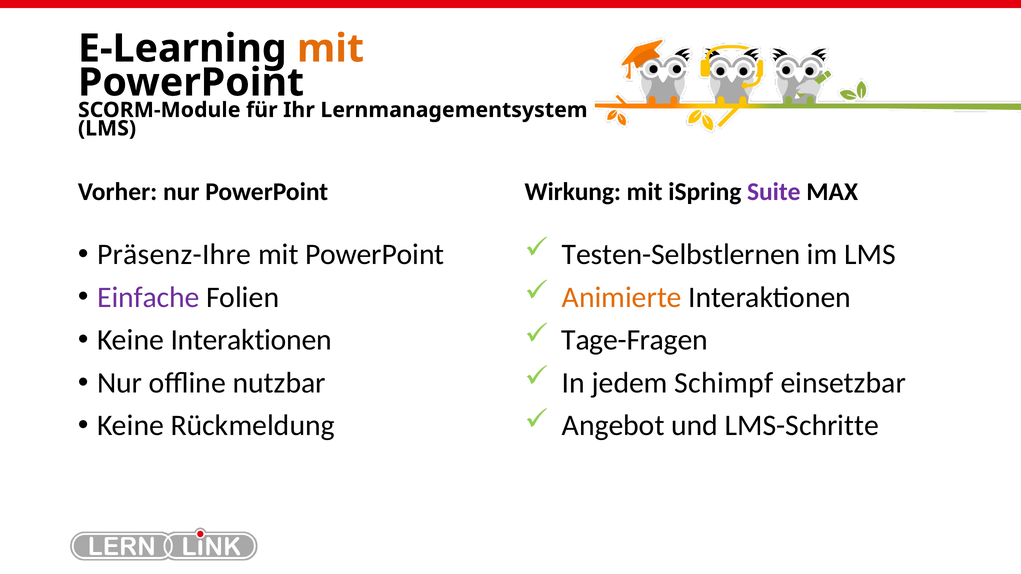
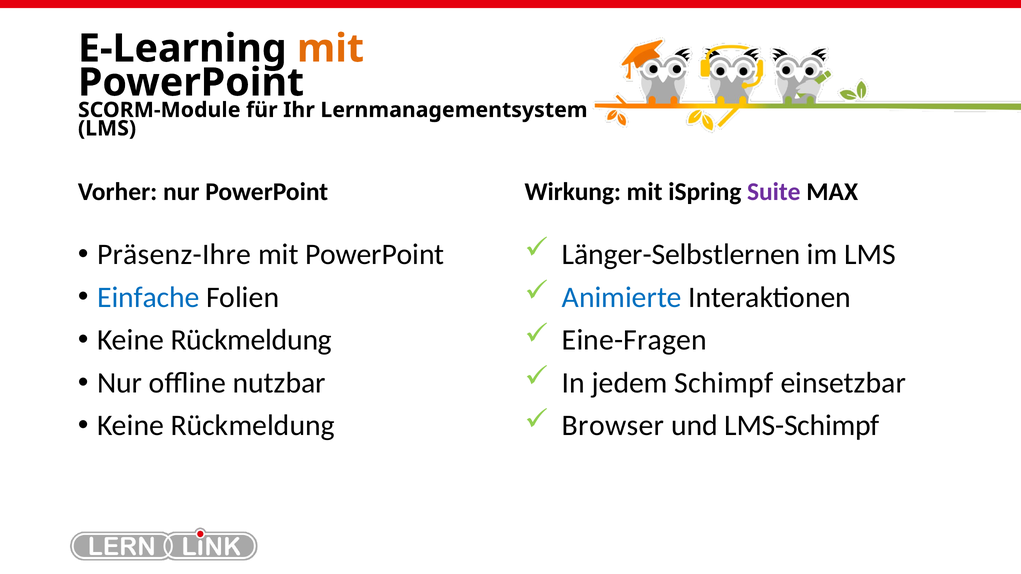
Testen-Selbstlernen: Testen-Selbstlernen -> Länger-Selbstlernen (681, 255)
Animierte colour: orange -> blue (622, 297)
Einfache colour: purple -> blue (148, 297)
Tage-Fragen: Tage-Fragen -> Eine-Fragen (634, 340)
Interaktionen: Interaktionen -> Rückmeldung (251, 340)
Angebot: Angebot -> Browser (613, 426)
LMS-Schritte: LMS-Schritte -> LMS-Schimpf (802, 426)
